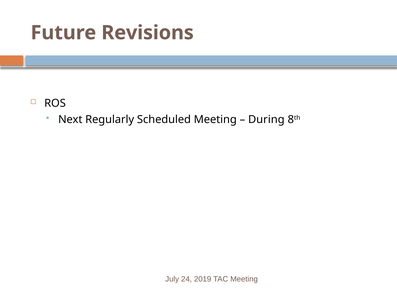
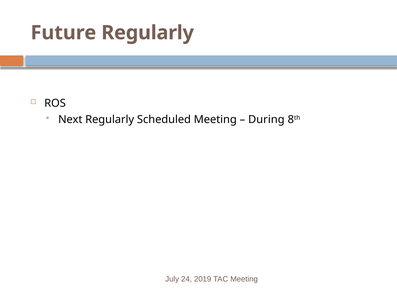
Future Revisions: Revisions -> Regularly (148, 33)
